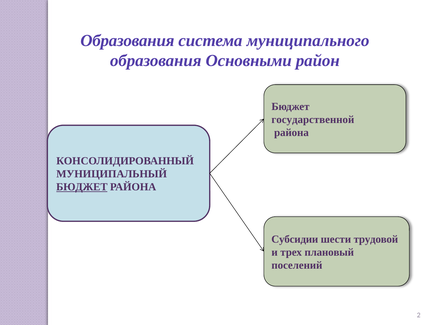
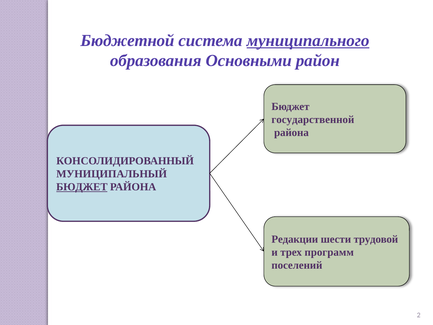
Образования: Образования -> Бюджетной (127, 40)
муниципального underline: none -> present (308, 40)
Субсидии: Субсидии -> Редакции (295, 239)
плановый: плановый -> программ (329, 252)
